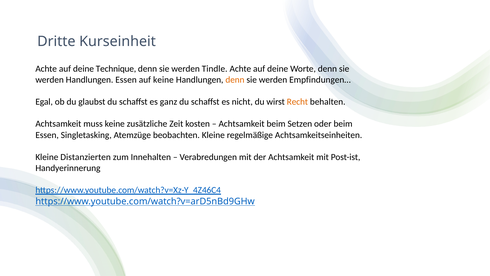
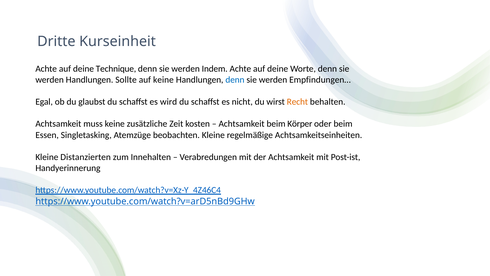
Tindle: Tindle -> Indem (215, 69)
Handlungen Essen: Essen -> Sollte (126, 80)
denn colour: orange -> blue (235, 80)
ganz: ganz -> wird (169, 102)
Setzen: Setzen -> Körper (300, 124)
